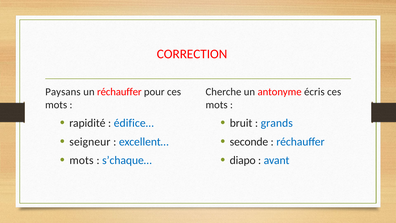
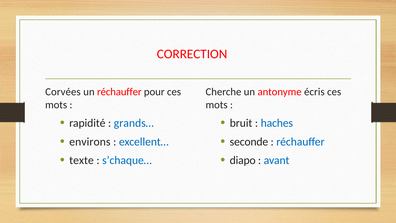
Paysans: Paysans -> Corvées (63, 92)
édifice…: édifice… -> grands… (134, 123)
grands: grands -> haches (277, 123)
seigneur: seigneur -> environs (90, 142)
mots: mots -> texte (82, 160)
